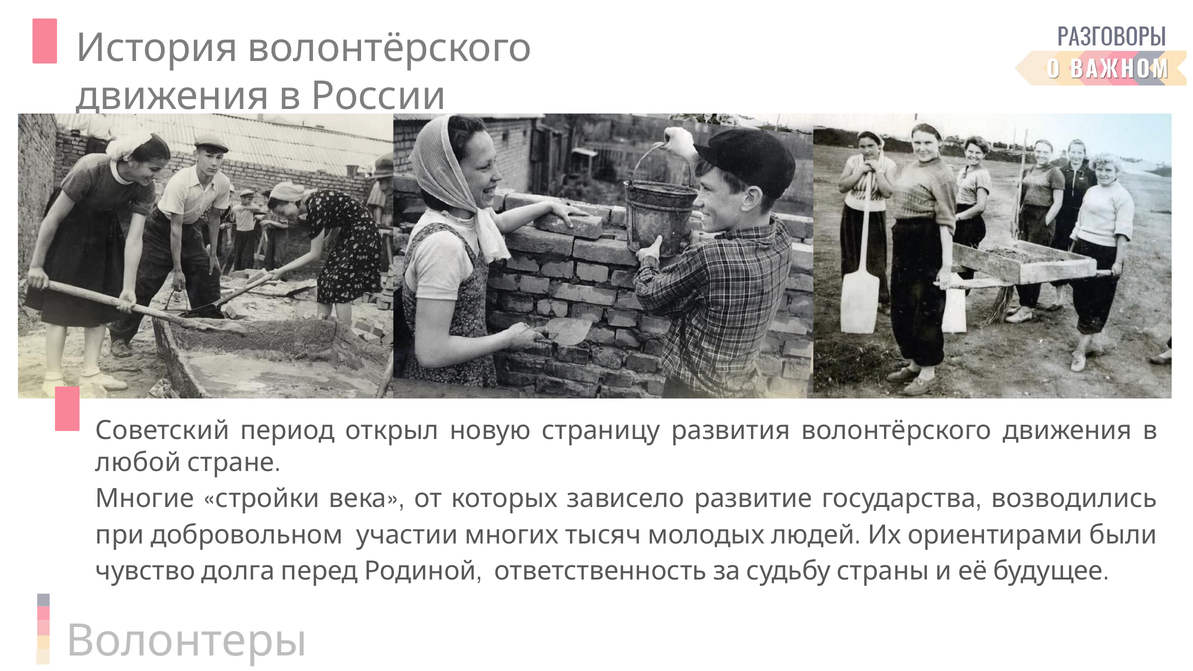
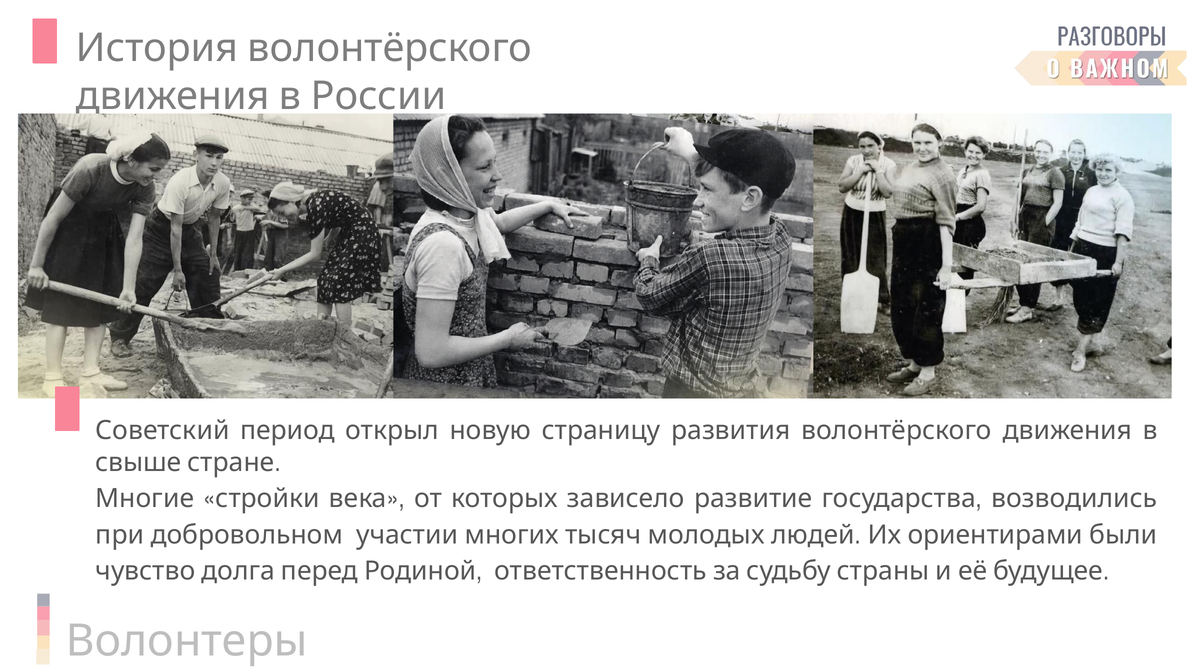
любой: любой -> свыше (138, 462)
